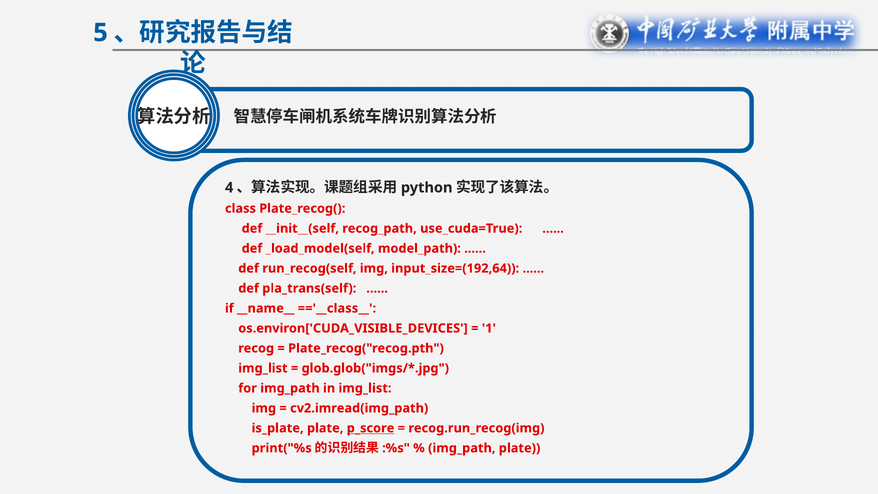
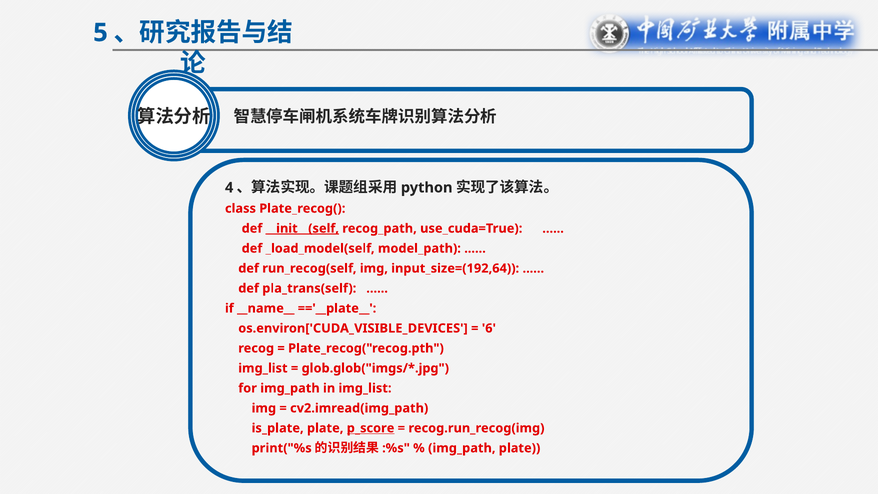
__init__(self underline: none -> present (302, 228)
=='__class__: =='__class__ -> =='__plate__ (337, 308)
1: 1 -> 6 (489, 328)
